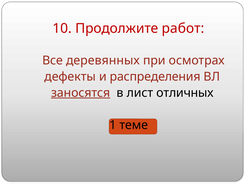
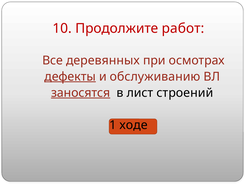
дефекты underline: none -> present (70, 76)
распределения: распределения -> обслуживанию (155, 76)
отличных: отличных -> строений (185, 93)
теме: теме -> ходе (134, 125)
